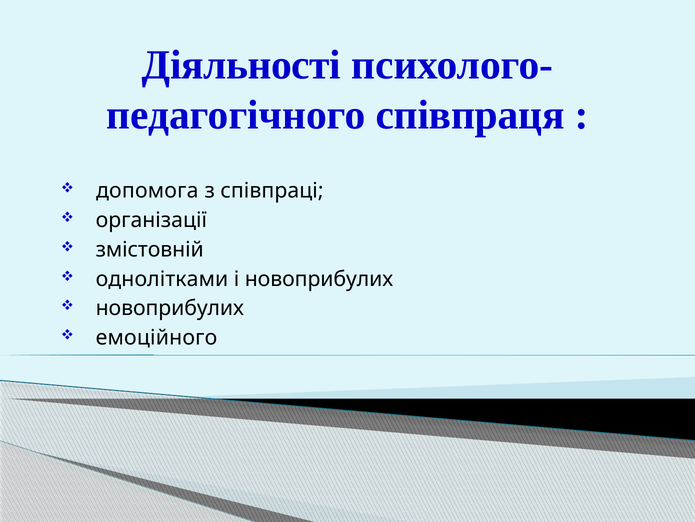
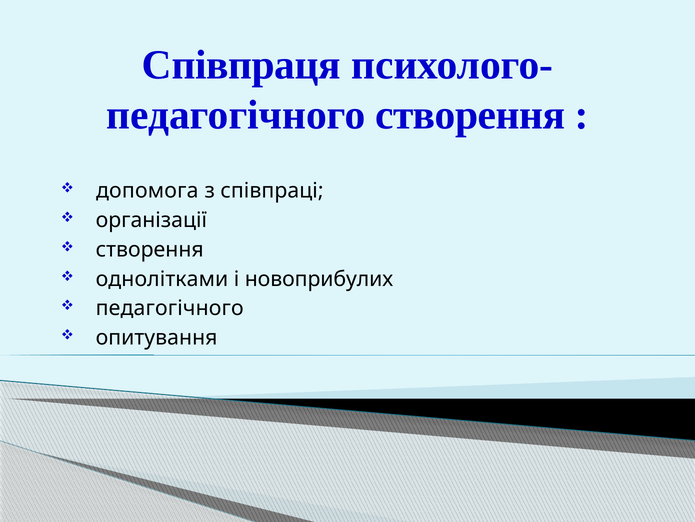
Діяльності: Діяльності -> Співпраця (241, 65)
співпраця: співпраця -> створення (470, 115)
змістовній: змістовній -> створення (150, 249)
новоприбулих: новоприбулих -> педагогічного (170, 308)
емоційного: емоційного -> опитування (157, 337)
